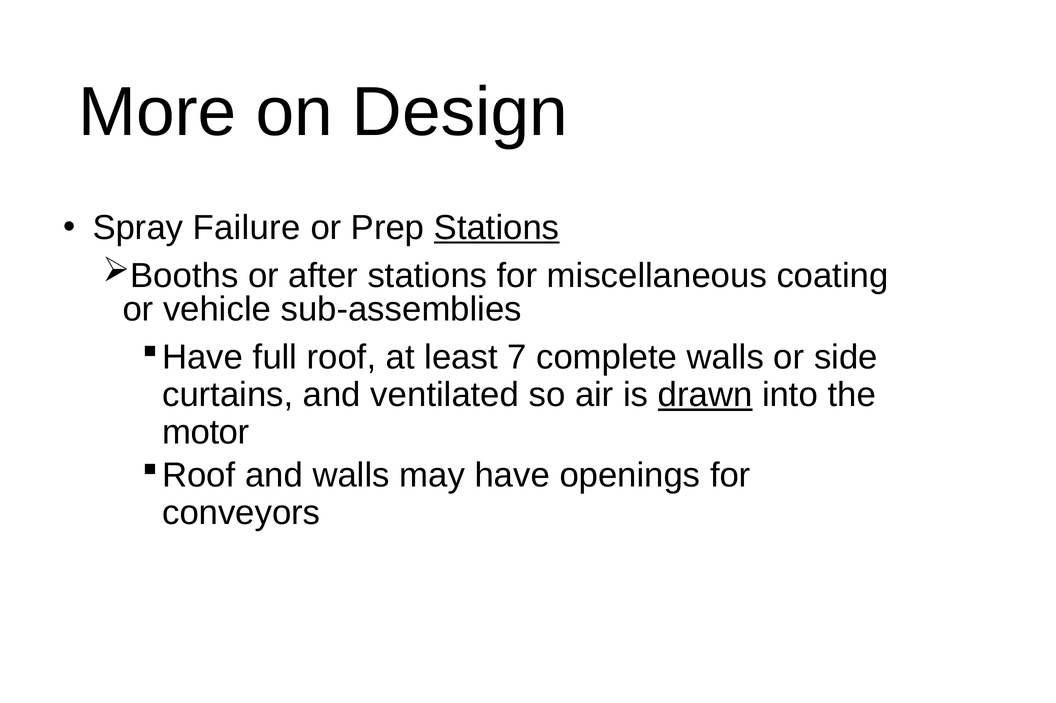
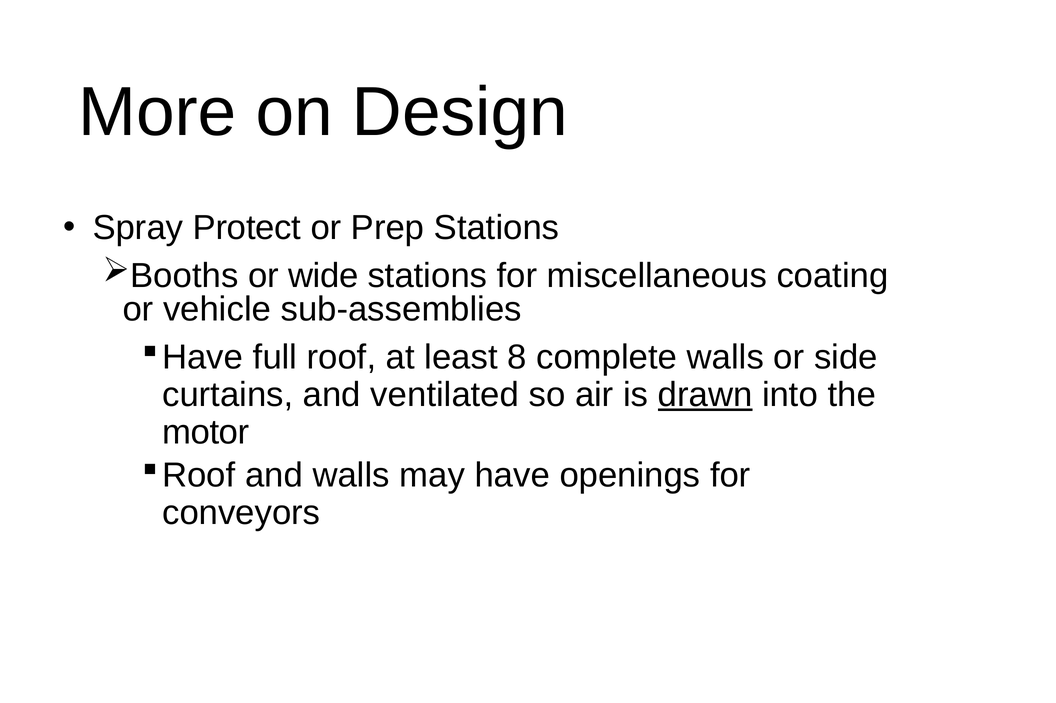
Failure: Failure -> Protect (247, 228)
Stations underline: present -> none (497, 228)
after: after -> wide (323, 276)
7: 7 -> 8 (517, 357)
